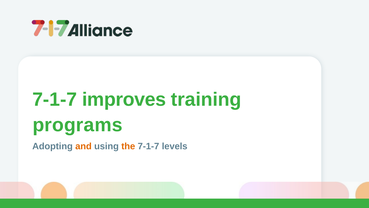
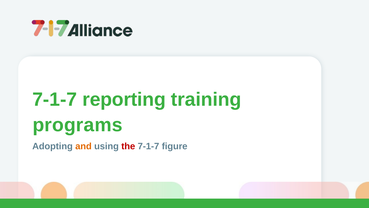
improves: improves -> reporting (124, 99)
the colour: orange -> red (128, 146)
levels: levels -> figure (175, 146)
